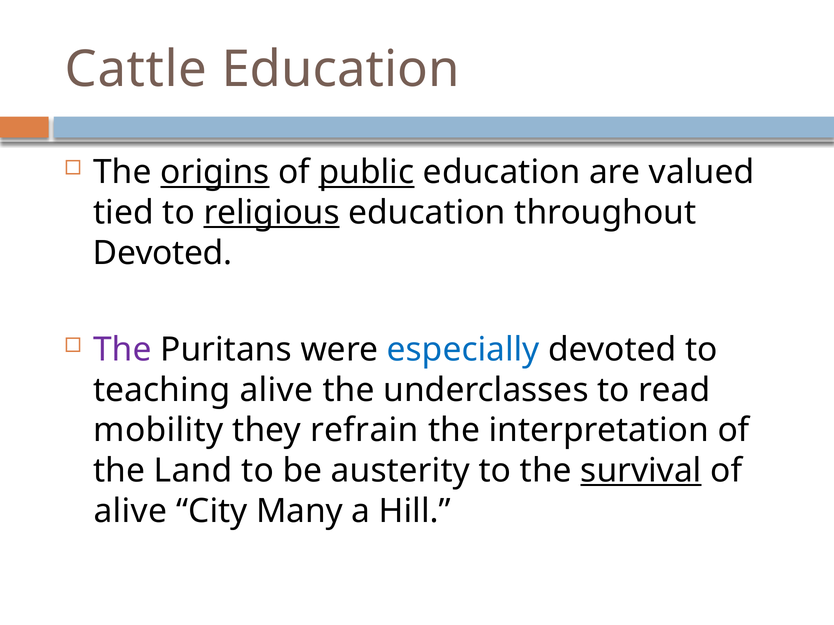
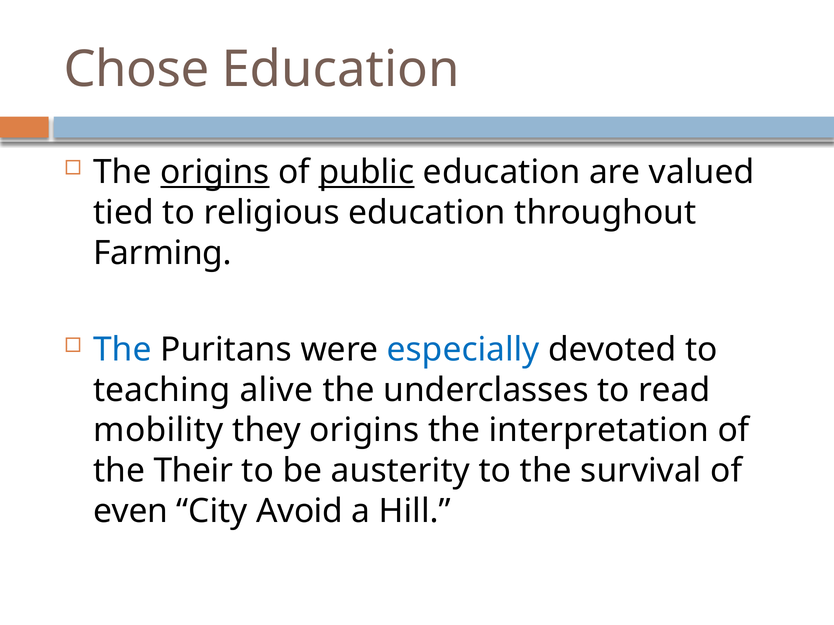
Cattle: Cattle -> Chose (136, 70)
religious underline: present -> none (272, 213)
Devoted: Devoted -> Farming (163, 253)
The colour: purple -> blue (122, 350)
they refrain: refrain -> origins (364, 431)
Land: Land -> Their (193, 471)
survival underline: present -> none (641, 471)
alive: alive -> even (131, 511)
Many: Many -> Avoid (300, 511)
